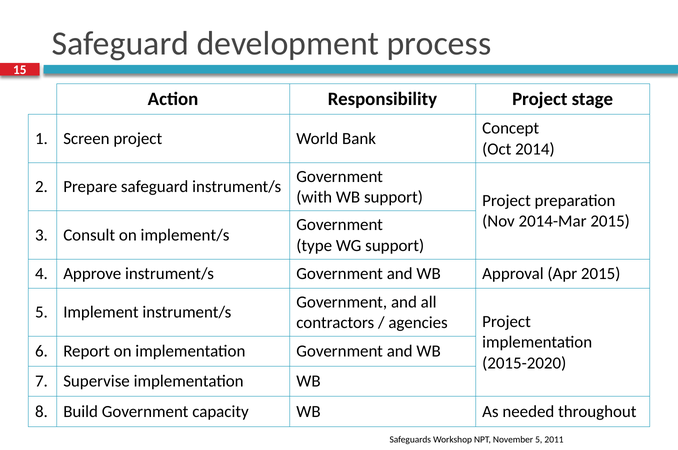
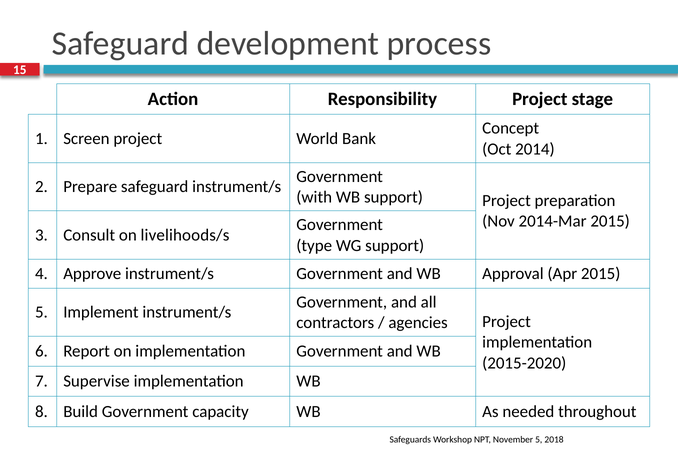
implement/s: implement/s -> livelihoods/s (185, 235)
2011: 2011 -> 2018 (554, 439)
